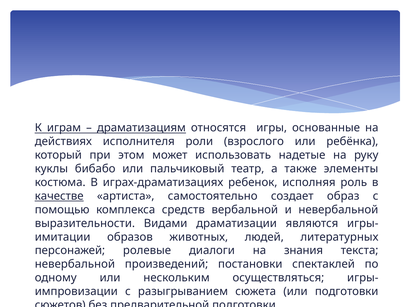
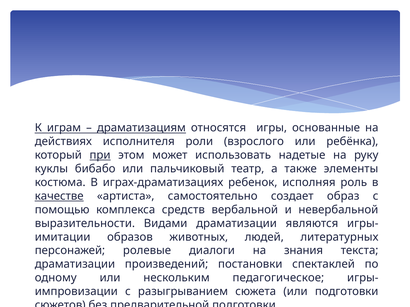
при underline: none -> present (100, 155)
невербальной: невербальной -> драматизации (75, 265)
осуществляться: осуществляться -> педагогическое (278, 278)
